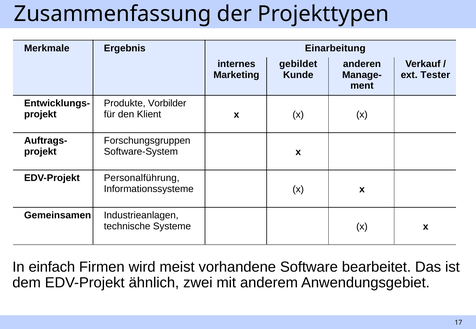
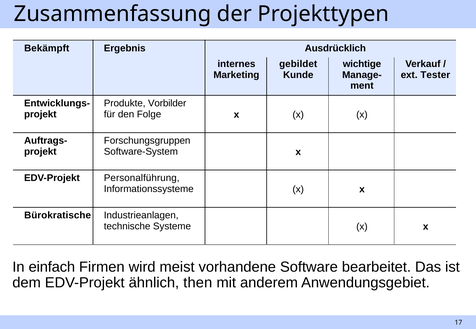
Merkmale: Merkmale -> Bekämpft (47, 48)
Einarbeitung: Einarbeitung -> Ausdrücklich (335, 48)
anderen: anderen -> wichtige (362, 64)
Klient: Klient -> Folge (149, 114)
Gemeinsamen: Gemeinsamen -> Bürokratische (58, 216)
zwei: zwei -> then (198, 283)
